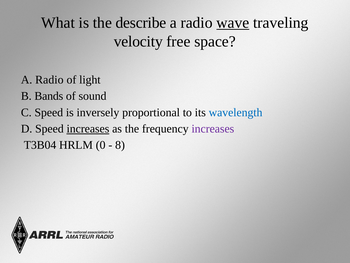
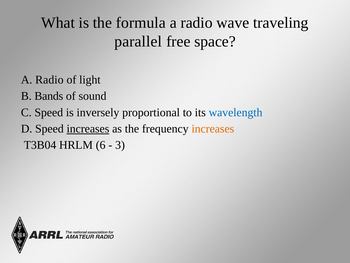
describe: describe -> formula (141, 23)
wave underline: present -> none (233, 23)
velocity: velocity -> parallel (138, 41)
increases colour: purple -> orange (213, 129)
0: 0 -> 6 (101, 145)
8: 8 -> 3 (120, 145)
